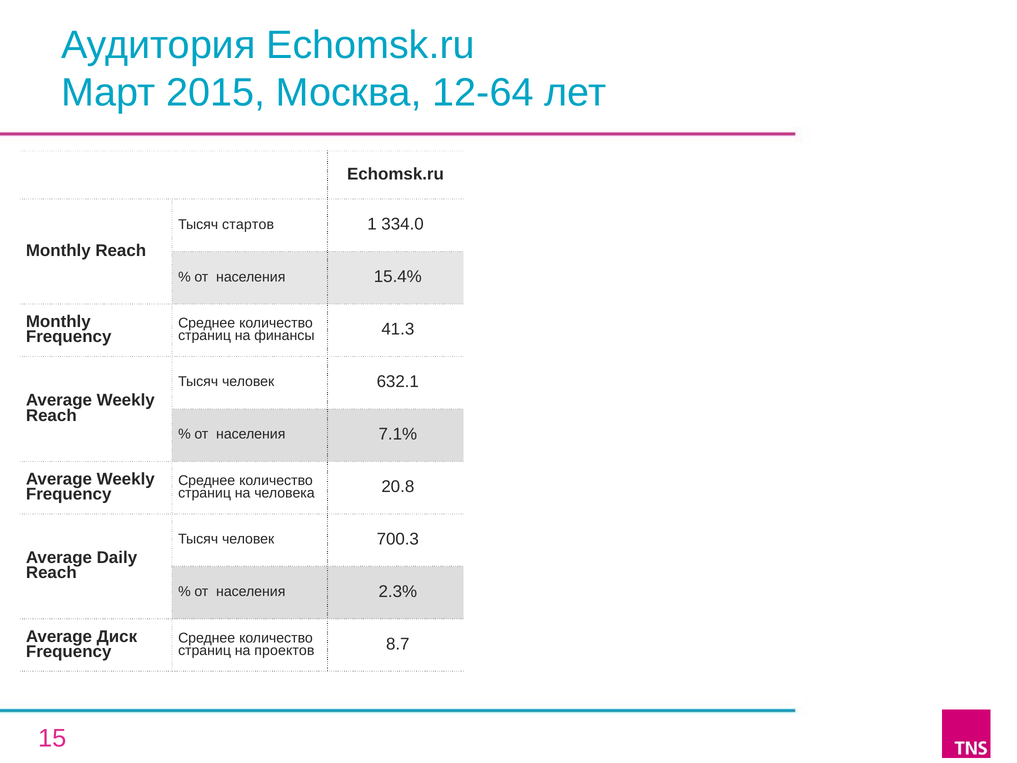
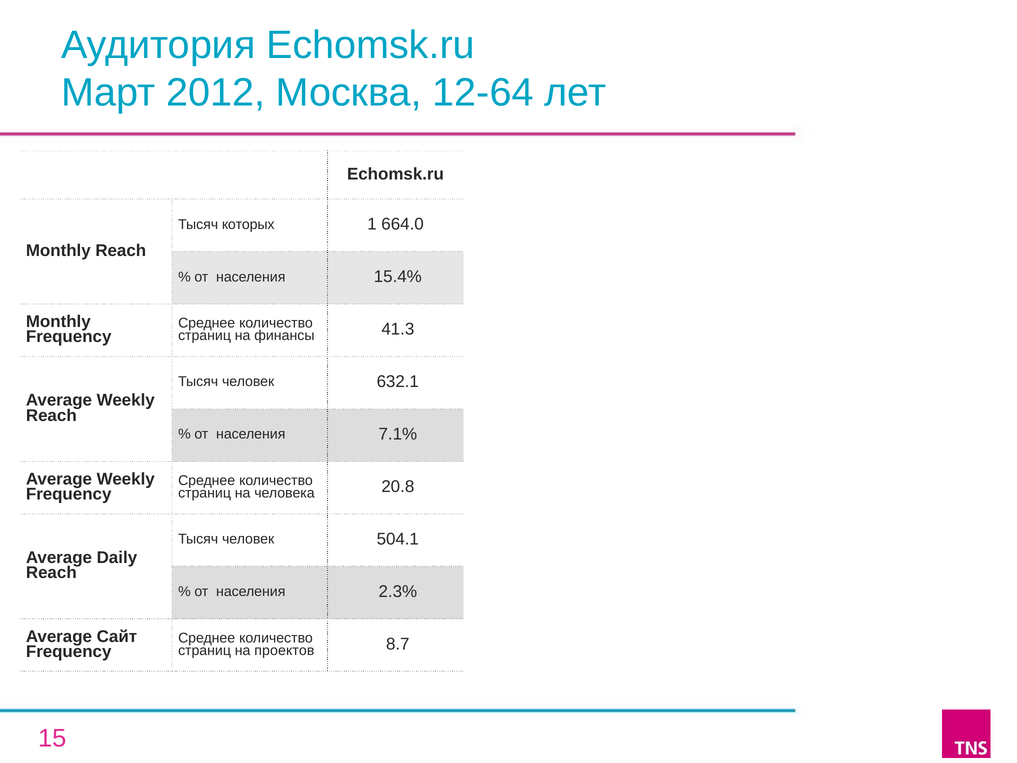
2015: 2015 -> 2012 (216, 93)
стартов: стартов -> которых (248, 224)
334.0: 334.0 -> 664.0 (403, 224)
700.3: 700.3 -> 504.1 (398, 539)
Диск: Диск -> Сайт (117, 636)
